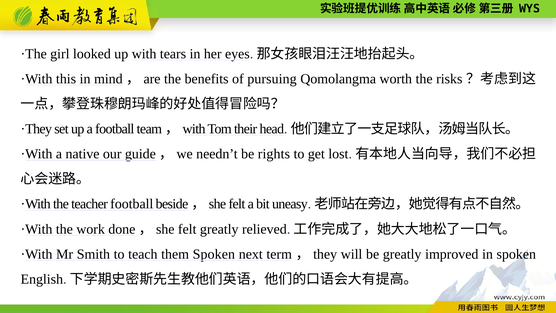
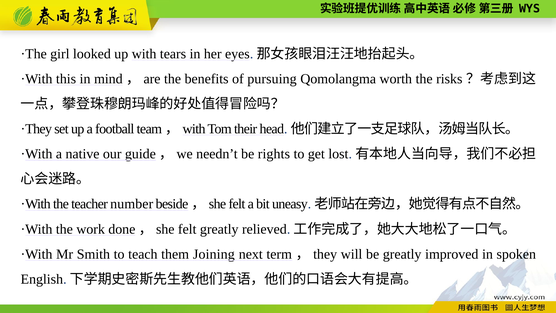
teacher football: football -> number (132, 204)
them Spoken: Spoken -> Joining (214, 254)
